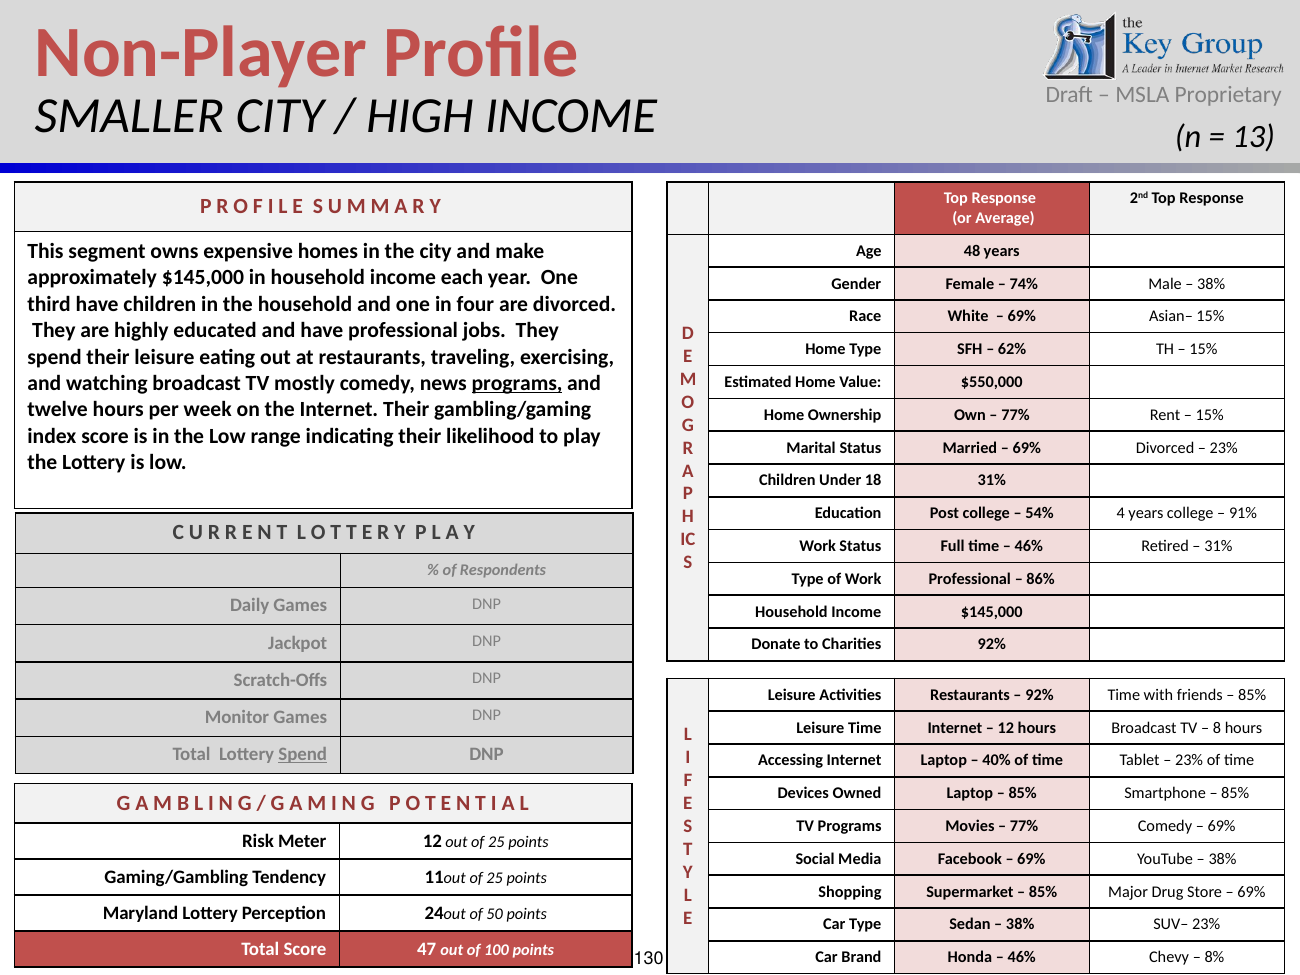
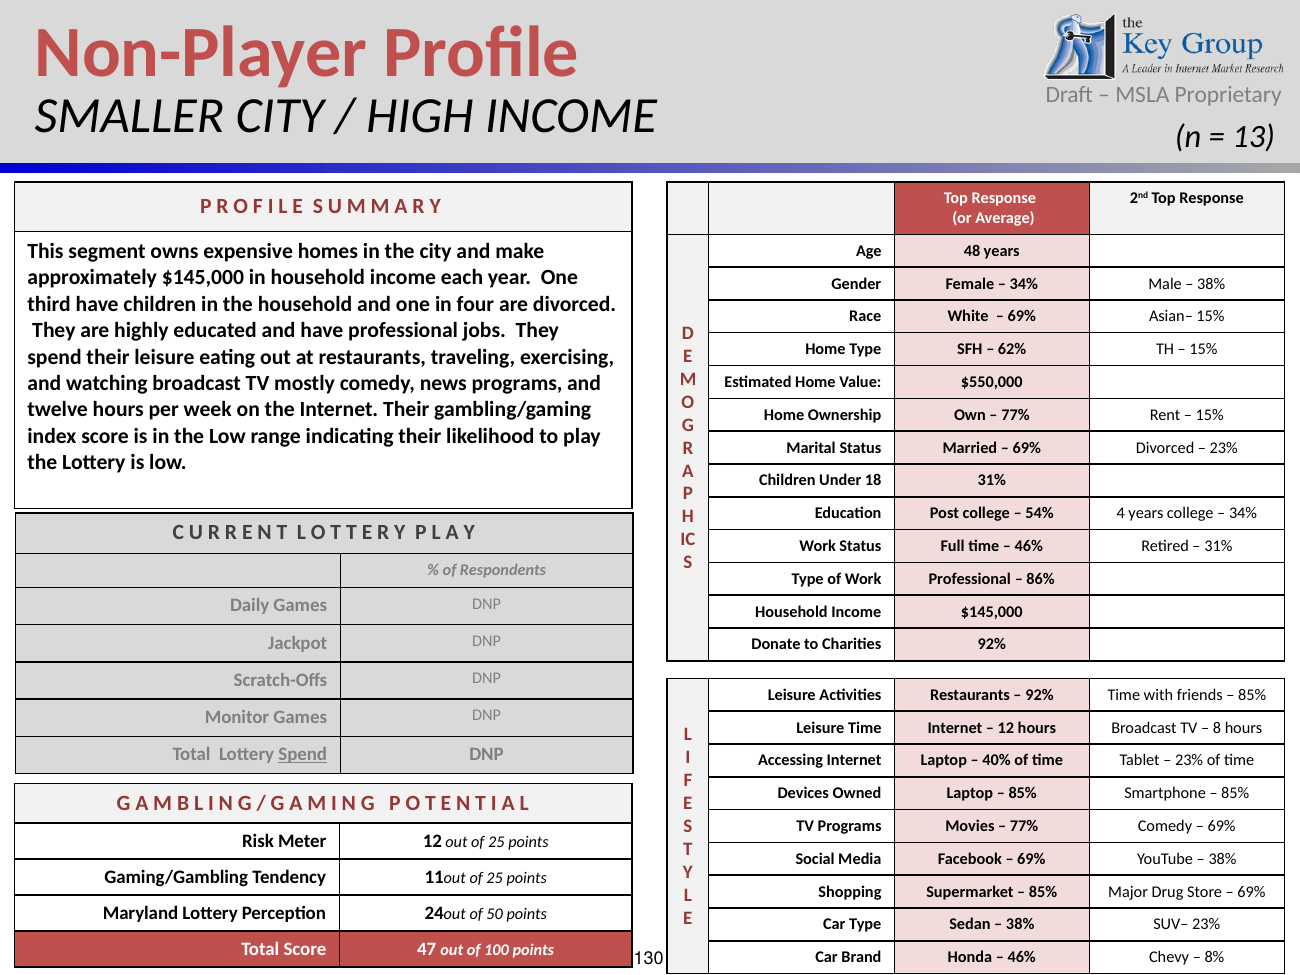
74%: 74% -> 34% (1024, 284)
programs underline: present -> none (517, 383)
91%: 91% -> 34% (1243, 513)
